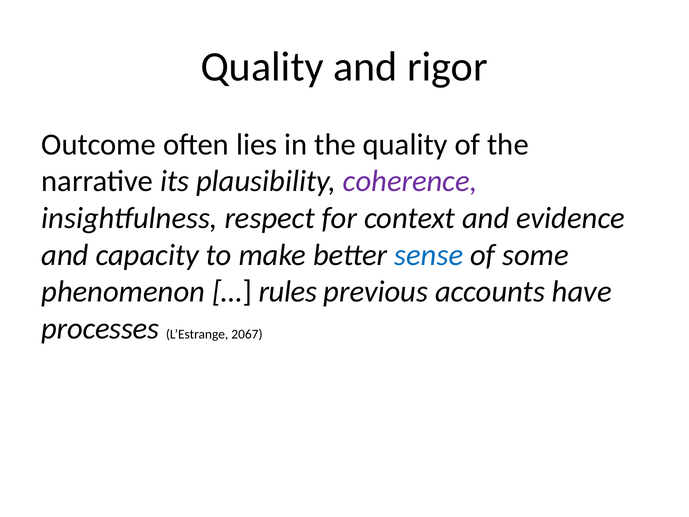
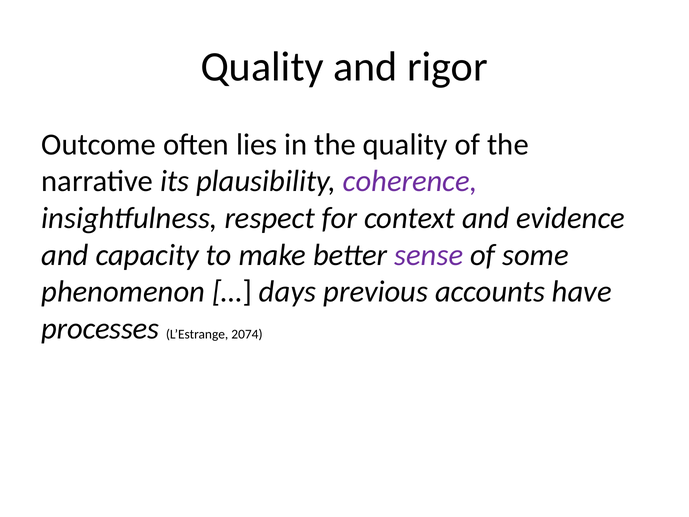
sense colour: blue -> purple (429, 255)
rules: rules -> days (288, 292)
2067: 2067 -> 2074 (247, 334)
